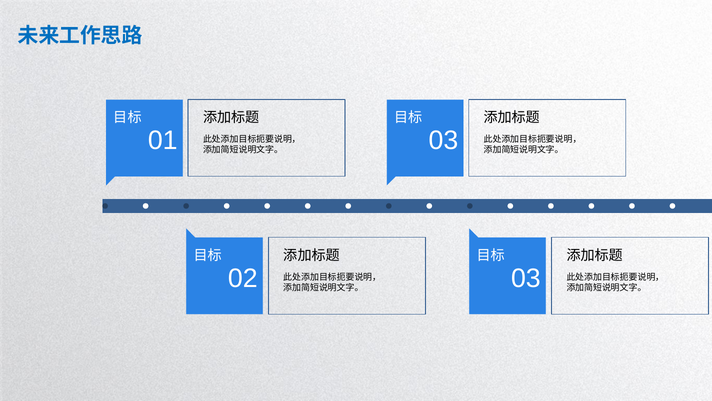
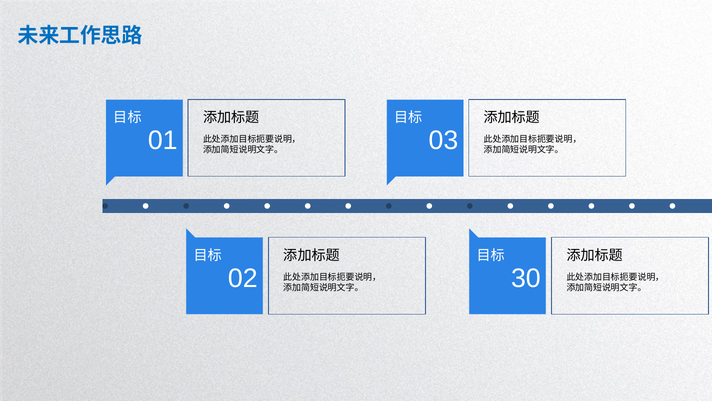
03: 03 -> 30 (526, 278)
